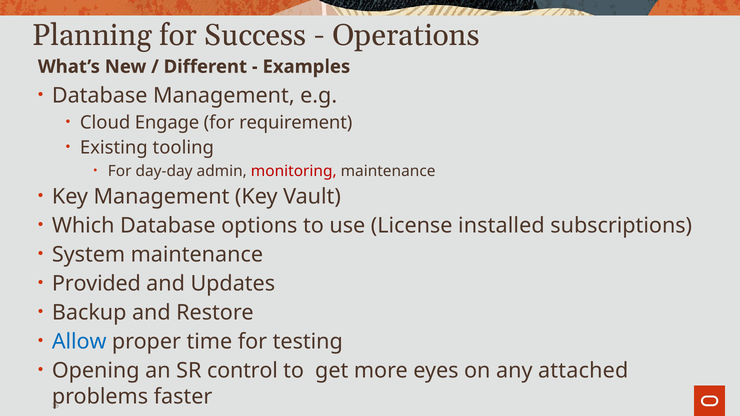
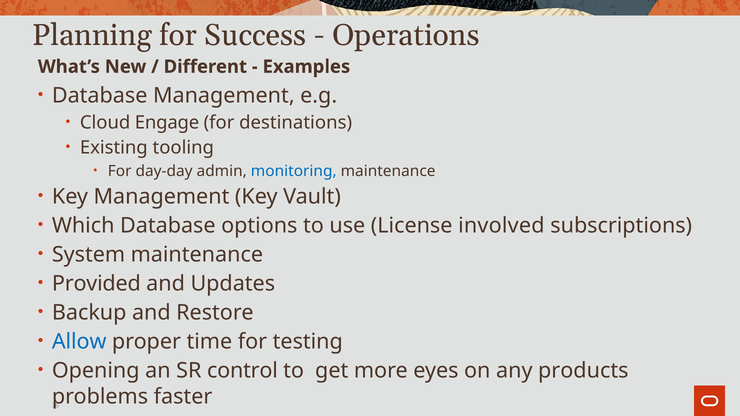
requirement: requirement -> destinations (296, 123)
monitoring colour: red -> blue (294, 171)
installed: installed -> involved (501, 226)
attached: attached -> products (583, 371)
